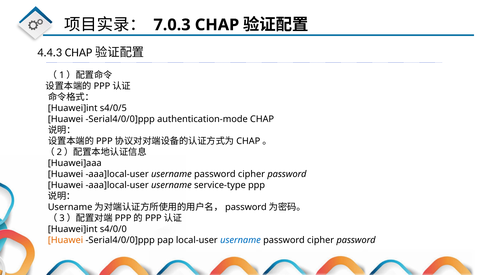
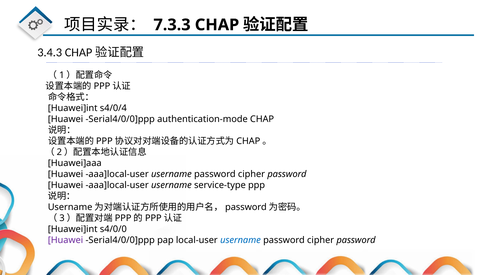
7.0.3: 7.0.3 -> 7.3.3 (172, 25)
4.4.3: 4.4.3 -> 3.4.3 (50, 52)
s4/0/5: s4/0/5 -> s4/0/4 (113, 108)
Huawei colour: orange -> purple (66, 240)
